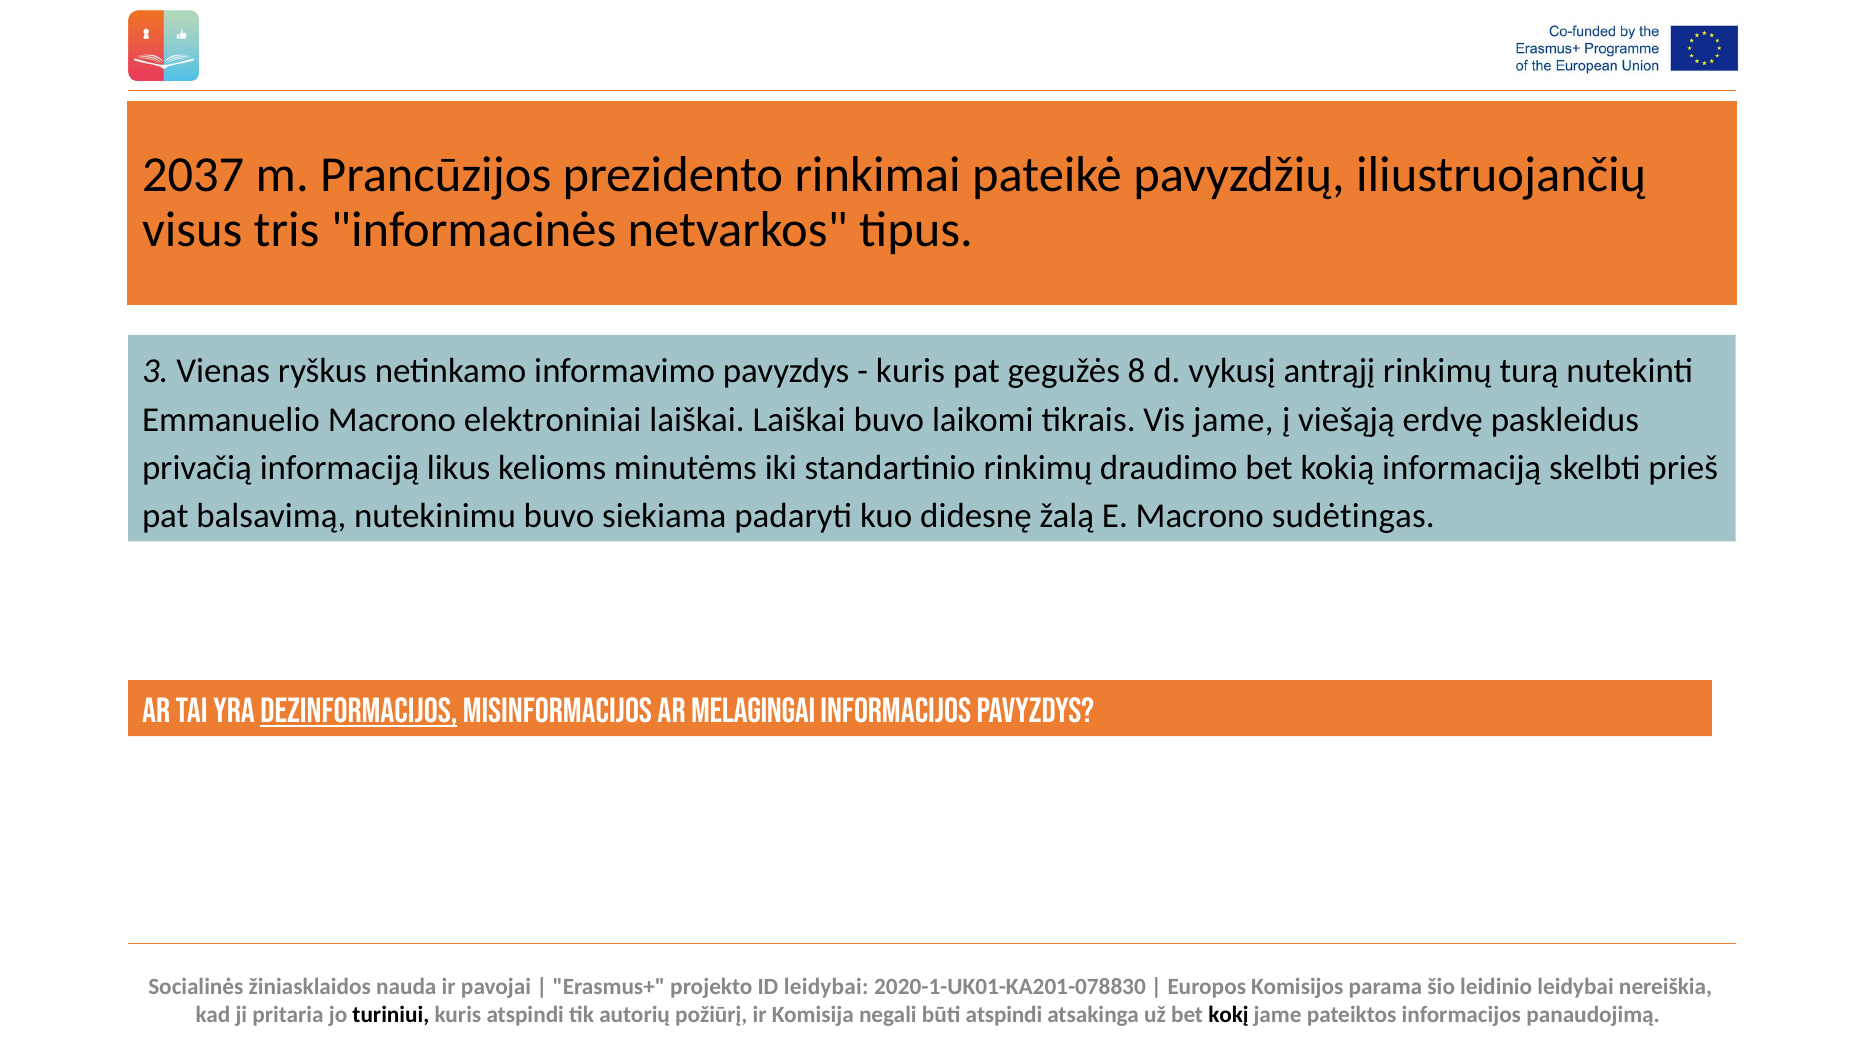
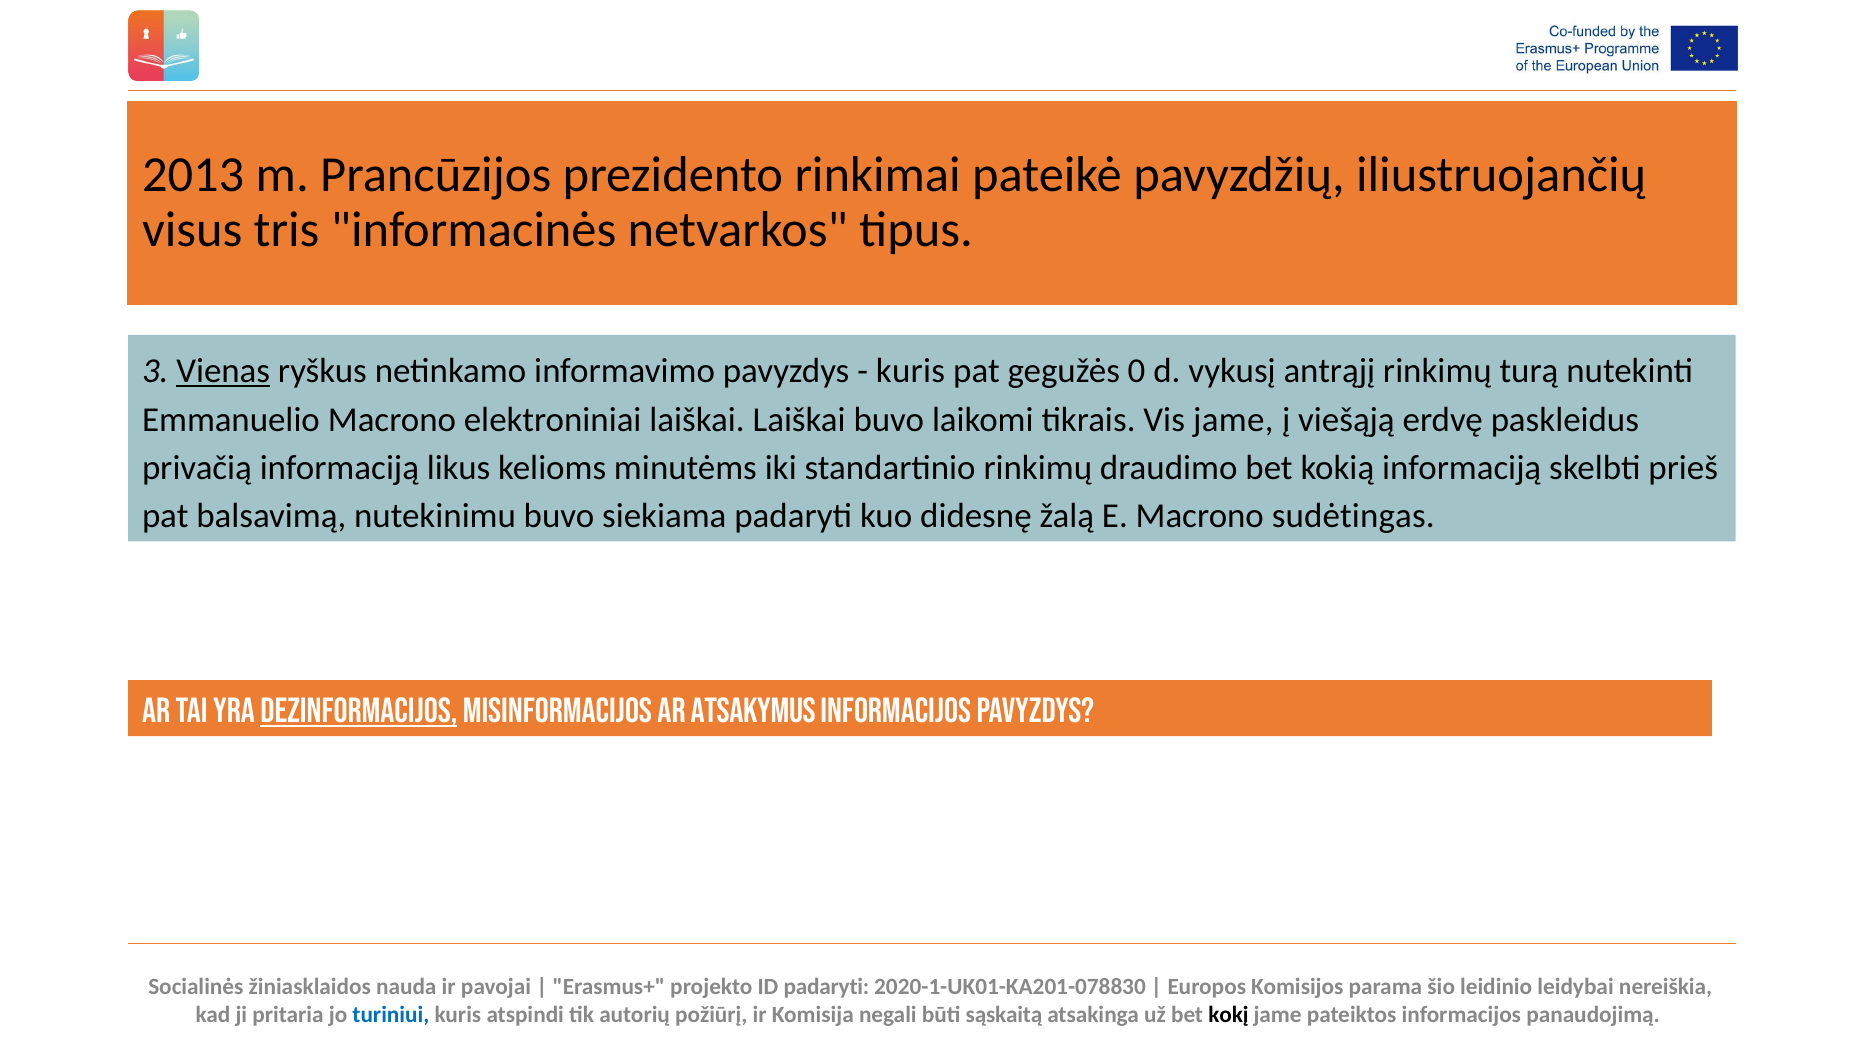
2037: 2037 -> 2013 (193, 175)
Vienas underline: none -> present (223, 372)
8: 8 -> 0 (1137, 372)
melagingai: melagingai -> atsakymus (753, 711)
ID leidybai: leidybai -> padaryti (826, 987)
turiniui colour: black -> blue (391, 1015)
būti atspindi: atspindi -> sąskaitą (1004, 1015)
